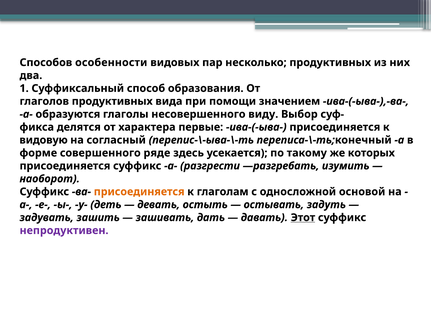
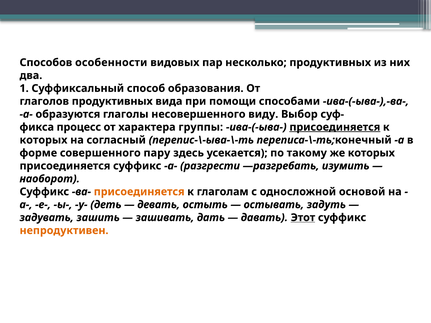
значением: значением -> способами (289, 101)
делятся: делятся -> процесс (79, 127)
первые: первые -> группы (201, 127)
присоединяется underline: none -> present (335, 127)
видовую: видовую -> которых (43, 140)
ряде: ряде -> пару (157, 153)
непродуктивен colour: purple -> orange (64, 231)
